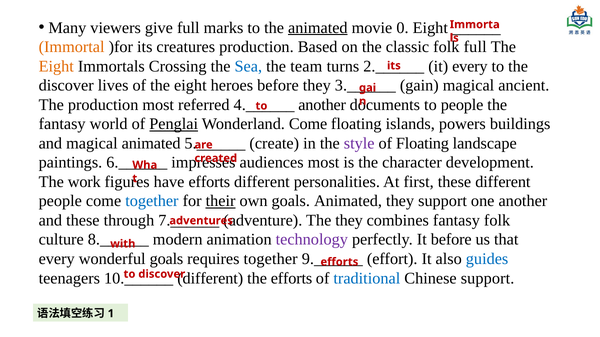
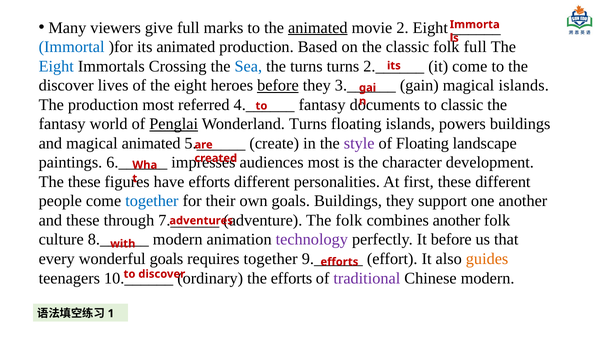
0: 0 -> 2 (403, 28)
Immortal colour: orange -> blue (72, 47)
its creatures: creatures -> animated (186, 47)
Eight colour: orange -> blue (56, 66)
the team: team -> turns (306, 66)
it every: every -> come (470, 66)
before underline: none -> present (278, 86)
magical ancient: ancient -> islands (524, 86)
another: another -> fantasy (322, 105)
to people: people -> classic (462, 105)
Wonderland Come: Come -> Turns (308, 124)
The work: work -> these (84, 182)
their underline: present -> none (221, 201)
goals Animated: Animated -> Buildings (348, 201)
The they: they -> folk (349, 221)
combines fantasy: fantasy -> another (457, 221)
guides colour: blue -> orange (487, 259)
different: different -> ordinary (210, 279)
traditional colour: blue -> purple (367, 279)
Chinese support: support -> modern (488, 279)
